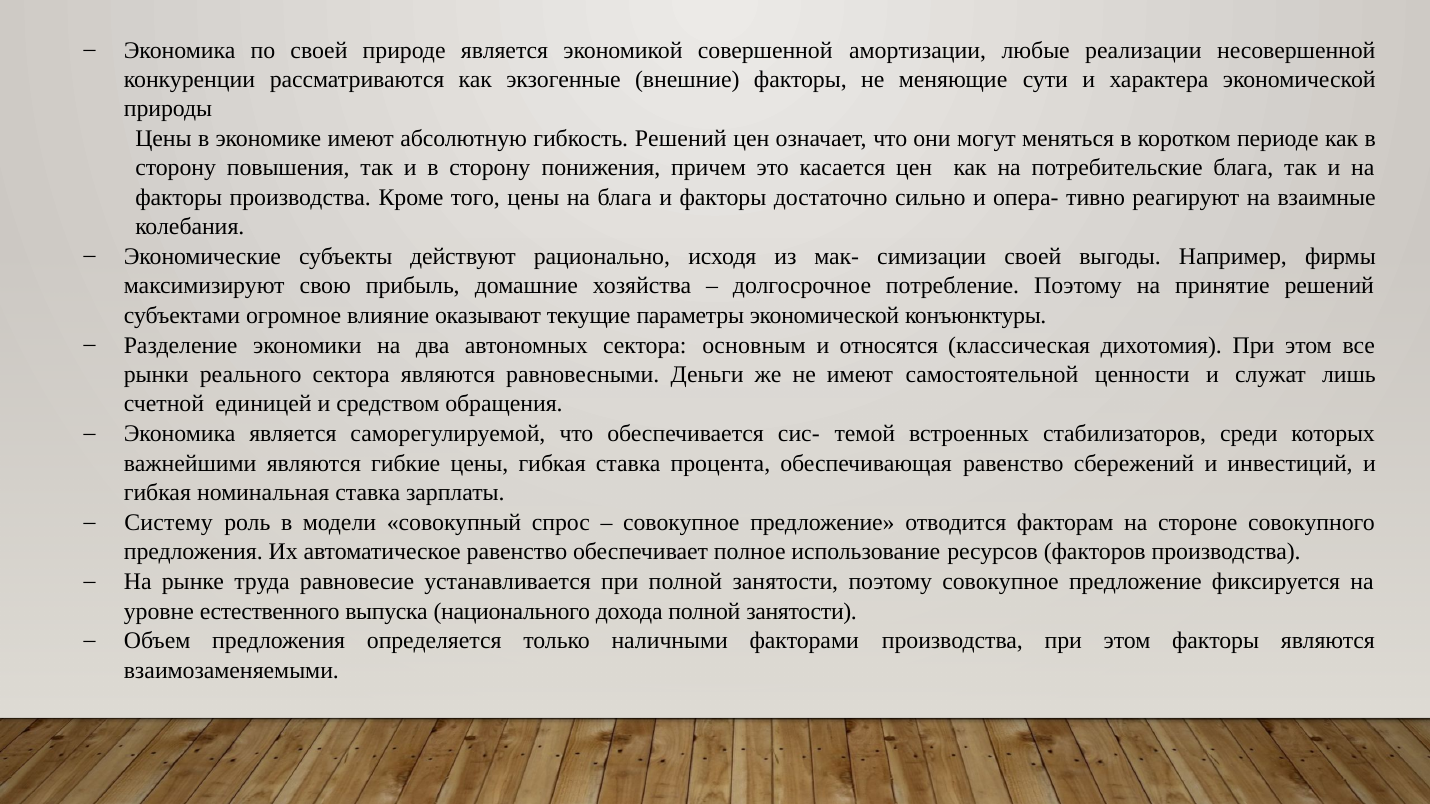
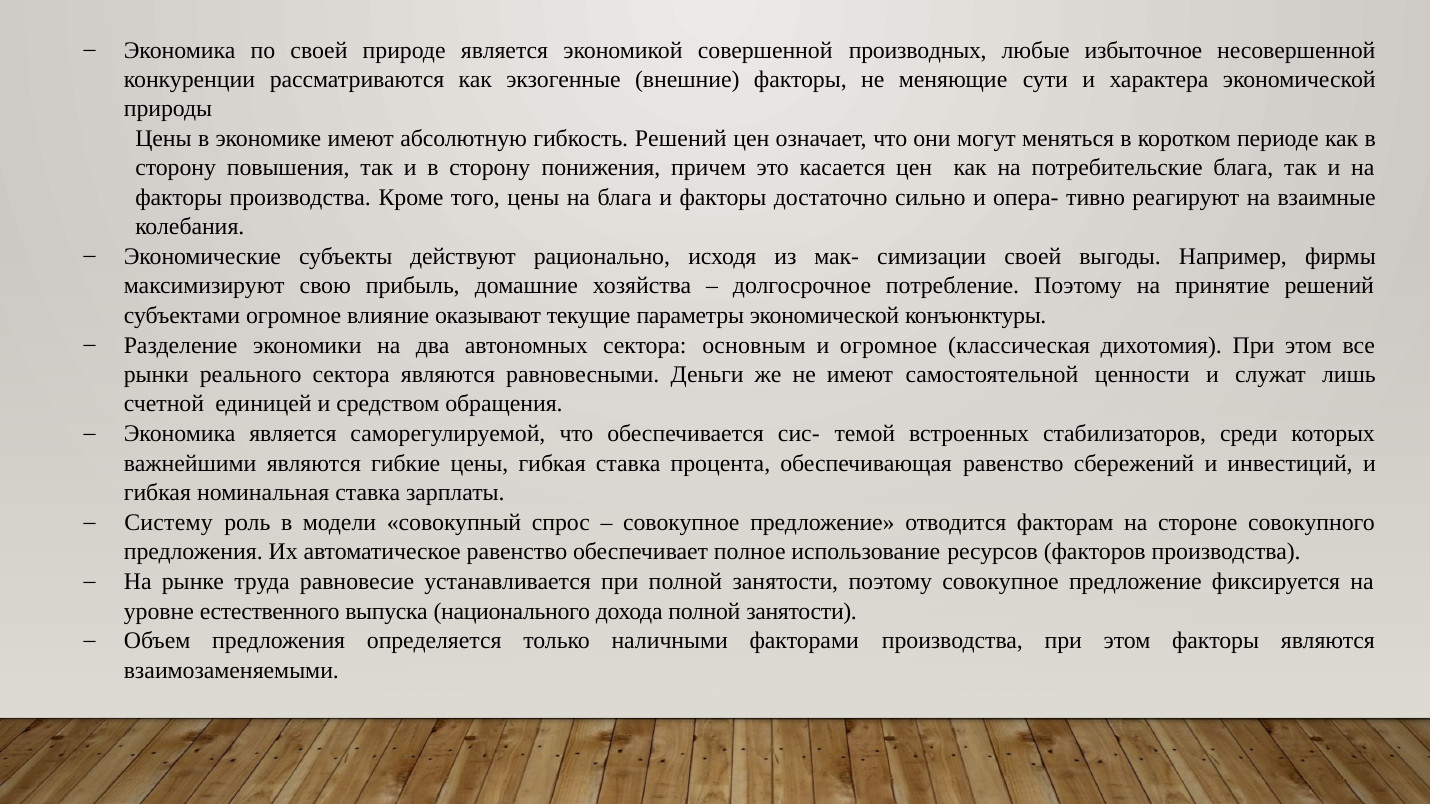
амортизации: амортизации -> производных (918, 50)
реализации: реализации -> избыточное (1143, 50)
и относятся: относятся -> огромное (889, 345)
